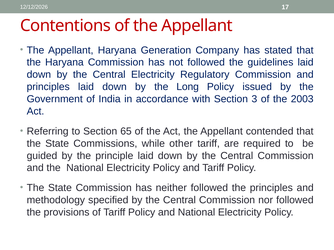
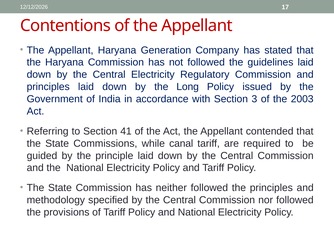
65: 65 -> 41 (126, 131)
other: other -> canal (181, 144)
